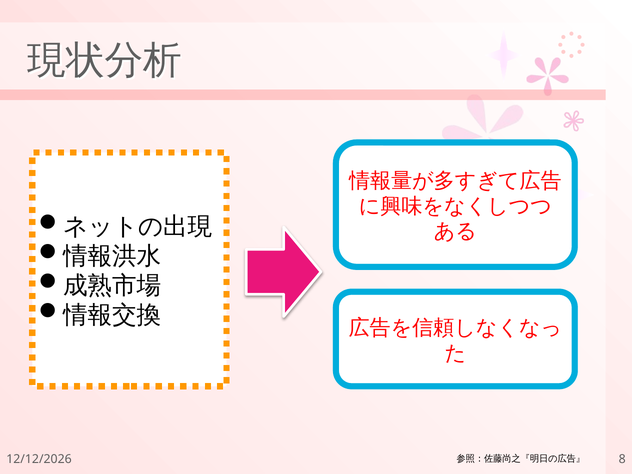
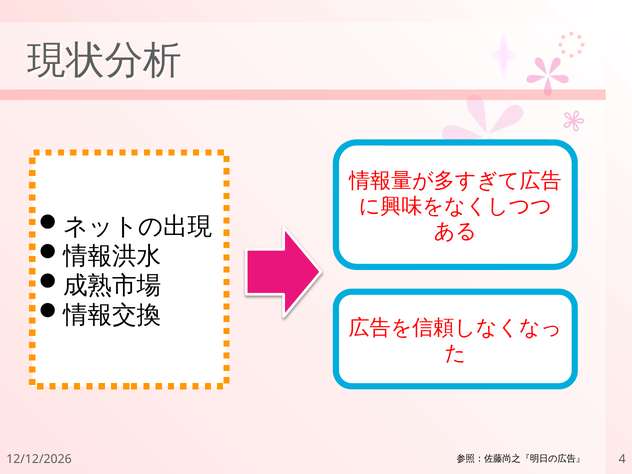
8: 8 -> 4 (622, 459)
